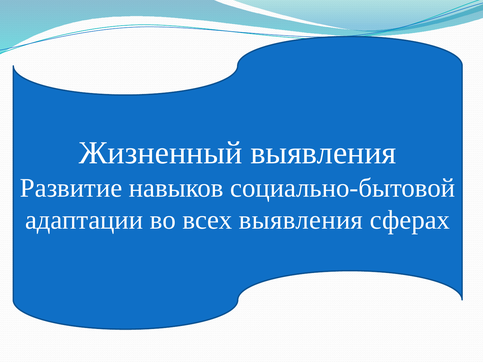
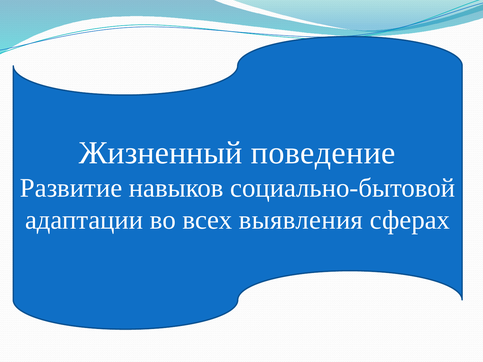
Жизненный выявления: выявления -> поведение (323, 153)
